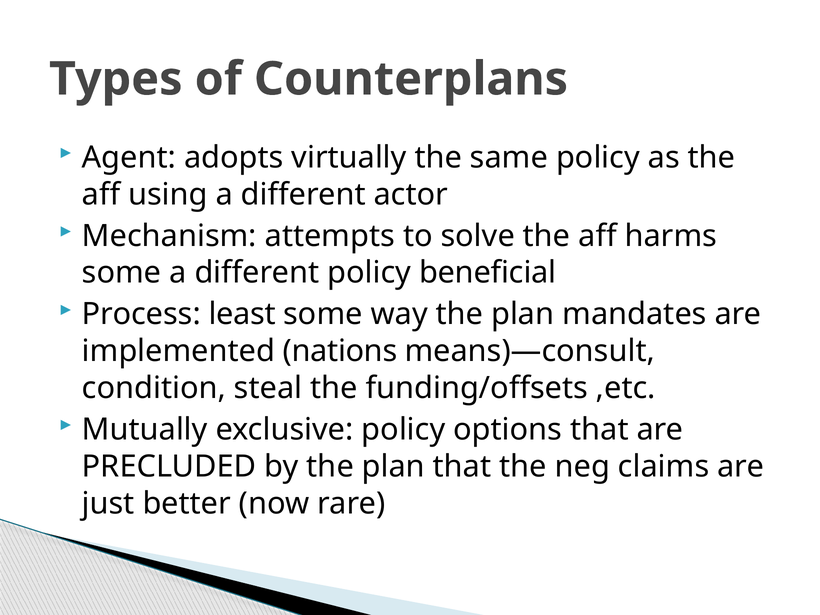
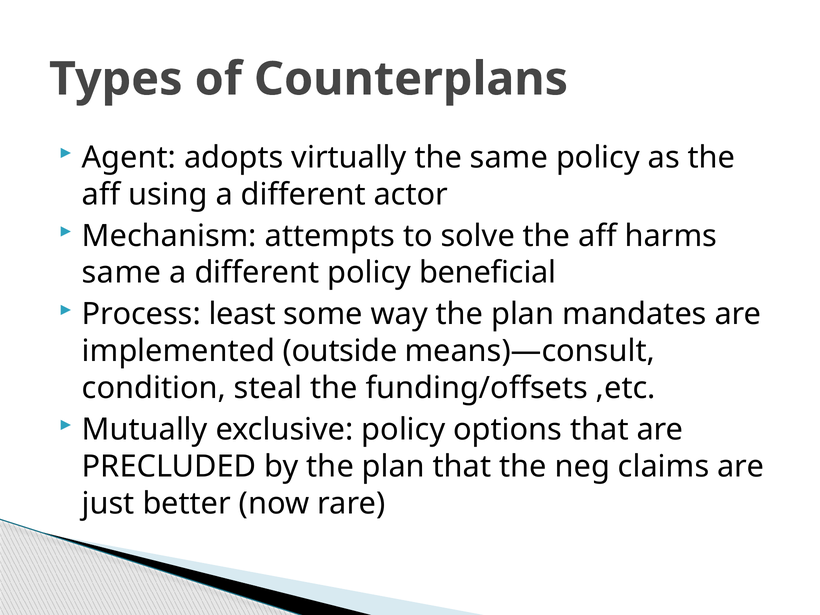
some: some -> same (121, 273)
nations: nations -> outside (340, 351)
